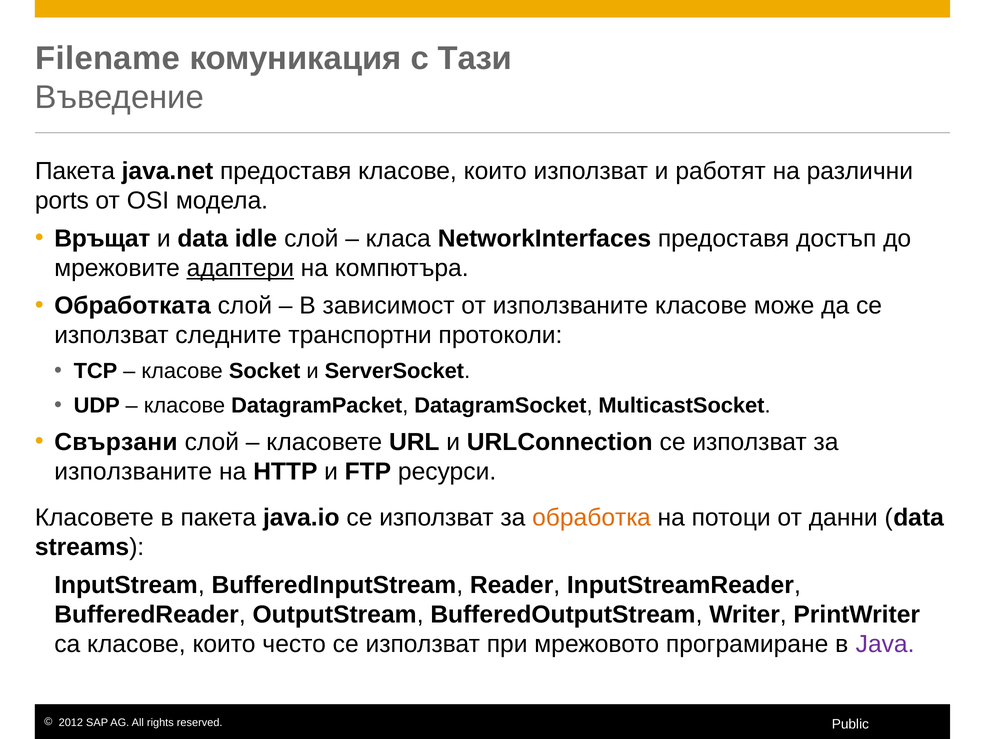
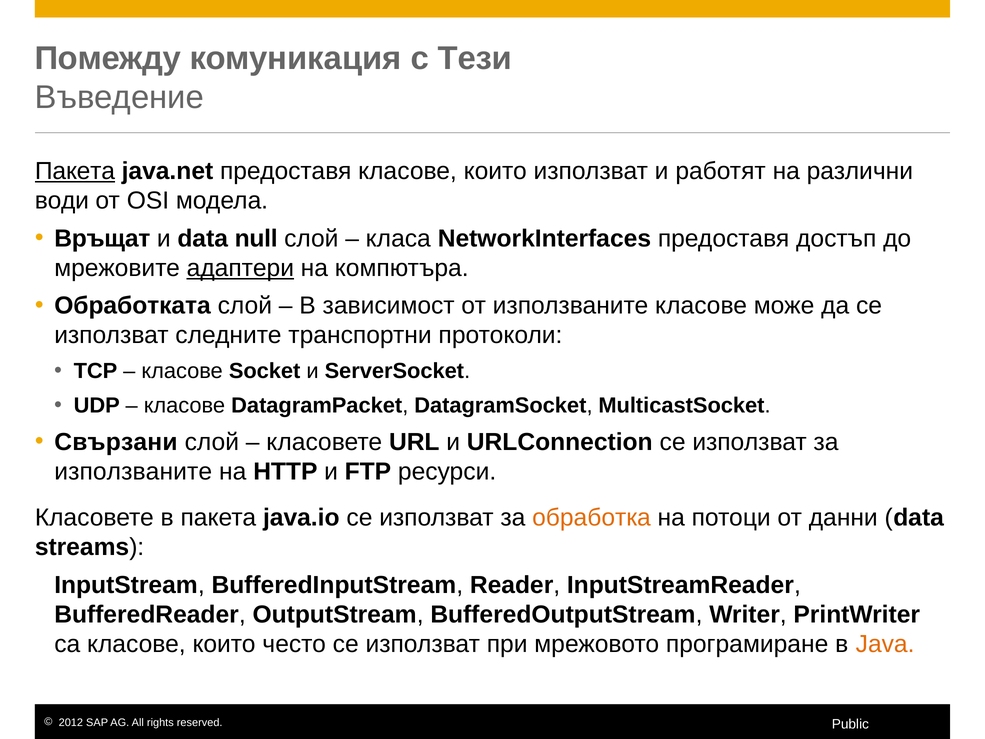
Filename: Filename -> Помежду (108, 58)
Тази: Тази -> Тези (475, 58)
Пакета underline: none -> present (75, 171)
ports: ports -> води (62, 201)
idle: idle -> null (256, 238)
Java colour: purple -> orange (885, 644)
